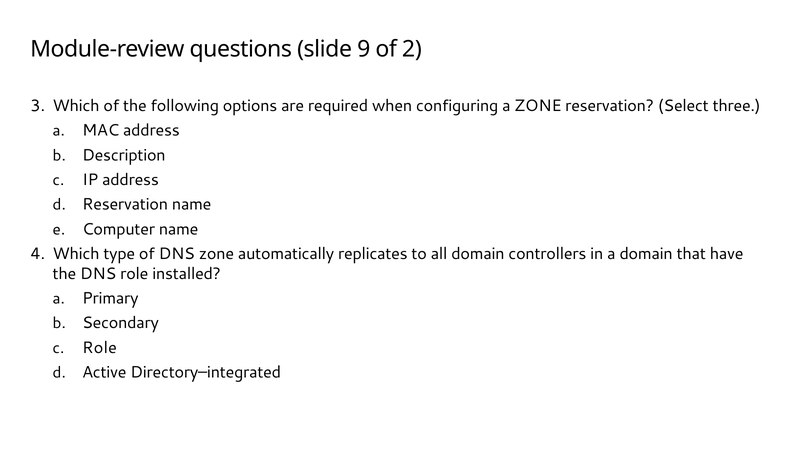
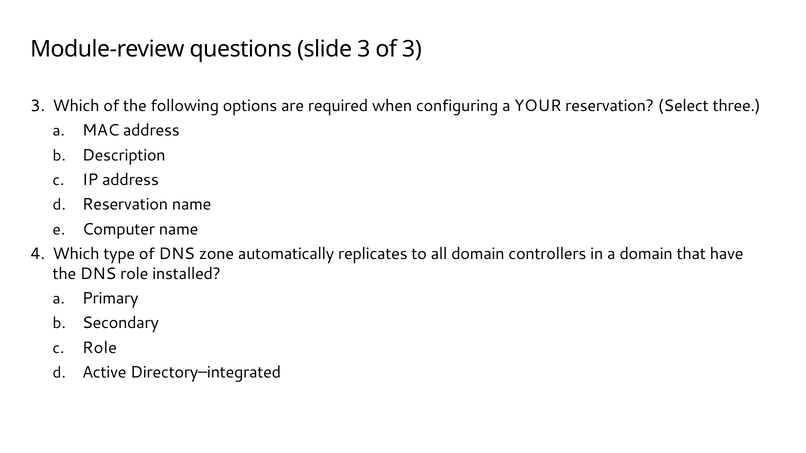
slide 9: 9 -> 3 (364, 49)
of 2: 2 -> 3 (412, 49)
a ZONE: ZONE -> YOUR (538, 106)
